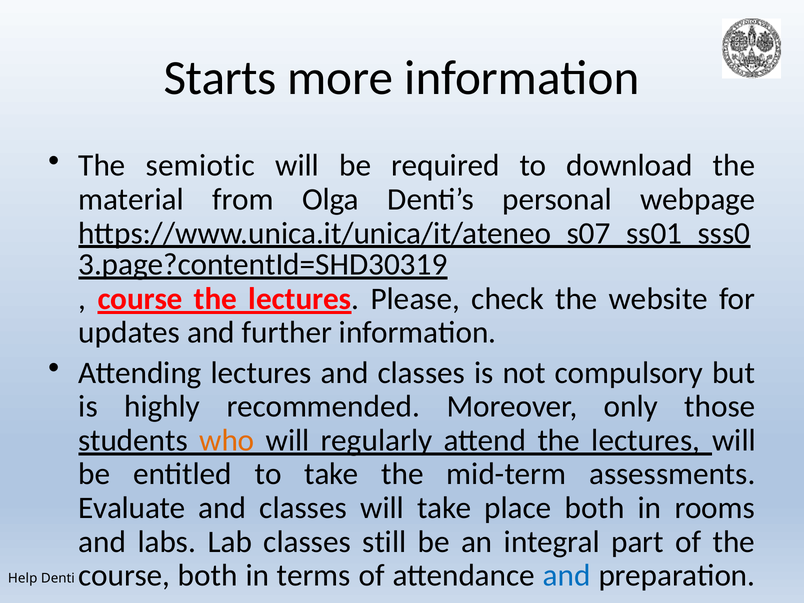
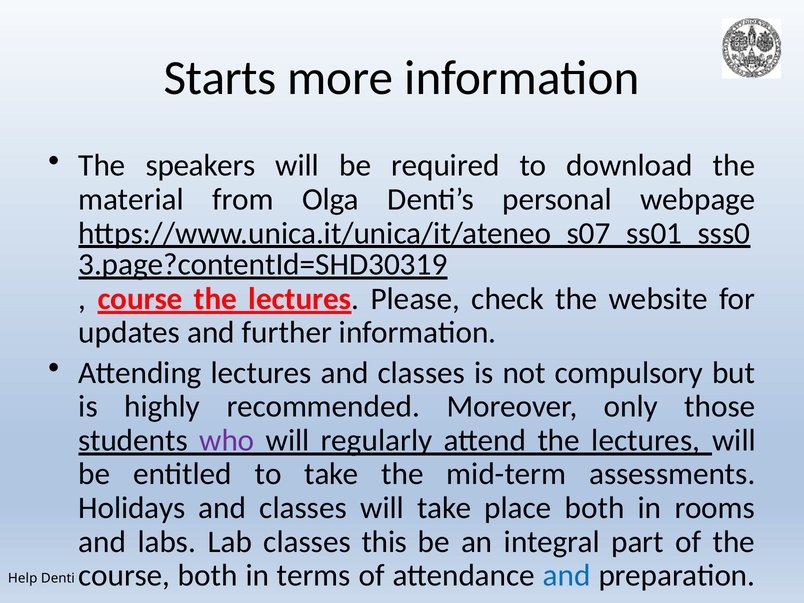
semiotic: semiotic -> speakers (201, 166)
who colour: orange -> purple (227, 440)
Evaluate: Evaluate -> Holidays (132, 508)
still: still -> this (384, 542)
